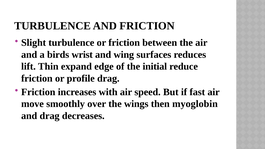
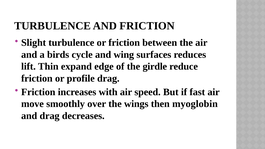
wrist: wrist -> cycle (82, 55)
initial: initial -> girdle (155, 66)
